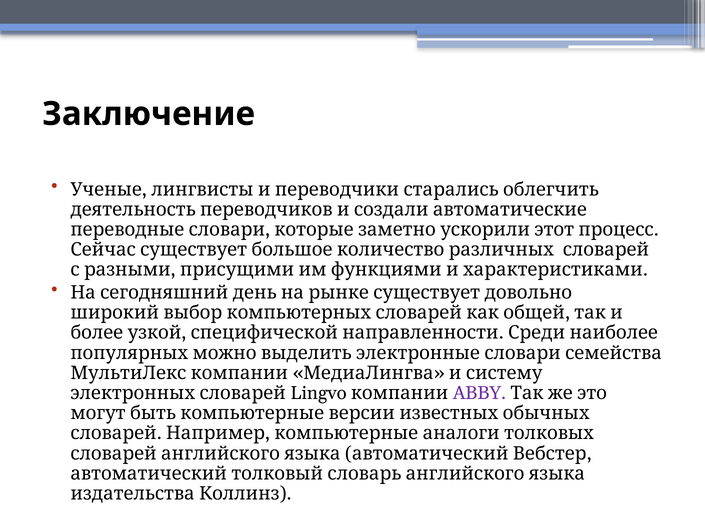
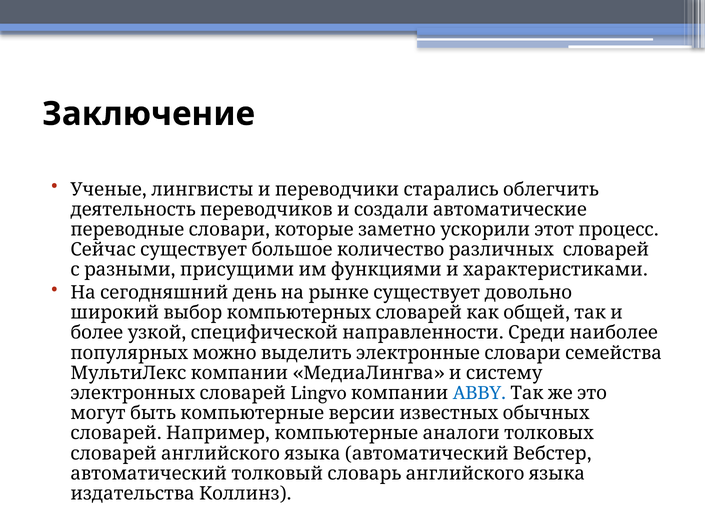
ABBY colour: purple -> blue (479, 393)
